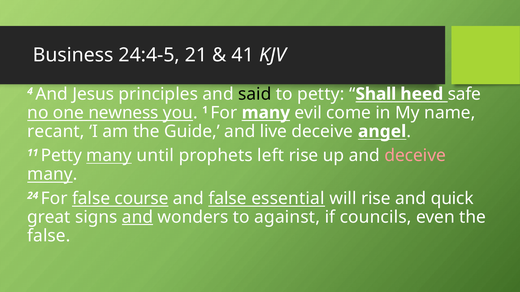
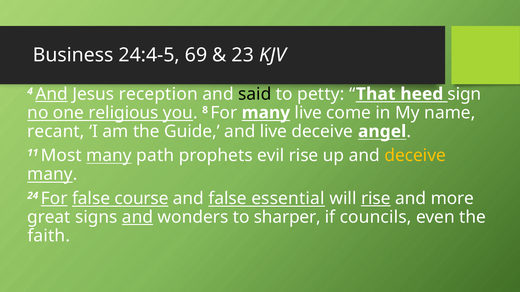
21: 21 -> 69 (196, 55)
41: 41 -> 23 (243, 55)
And underline: none -> present (52, 94)
principles: principles -> reception (158, 94)
Shall: Shall -> That (376, 94)
safe: safe -> sign (464, 94)
newness: newness -> religious (123, 113)
1: 1 -> 8 (205, 110)
many evil: evil -> live (308, 113)
11 Petty: Petty -> Most (61, 156)
until: until -> path (155, 156)
left: left -> evil (271, 156)
deceive colour: pink -> yellow (415, 156)
For underline: none -> present (54, 199)
rise underline: none -> present (376, 199)
quick: quick -> more (452, 199)
against: against -> sharper (287, 217)
false: false -> faith (49, 236)
